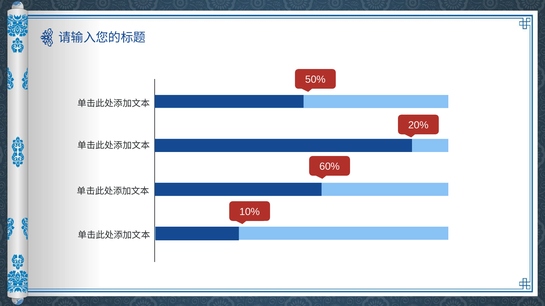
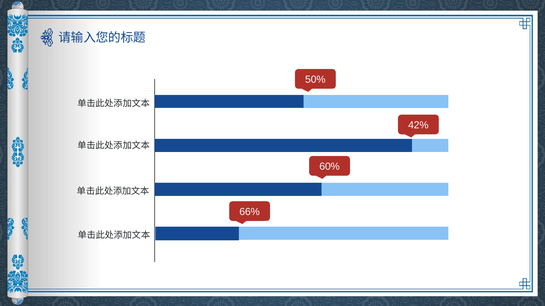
20%: 20% -> 42% (418, 125)
10%: 10% -> 66% (250, 212)
